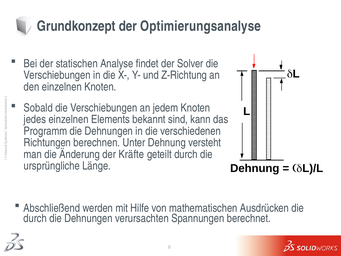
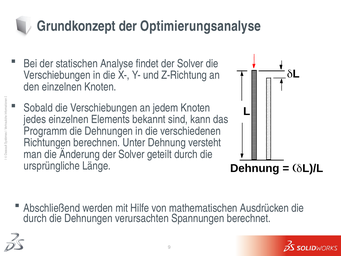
Änderung der Kräfte: Kräfte -> Solver (131, 154)
